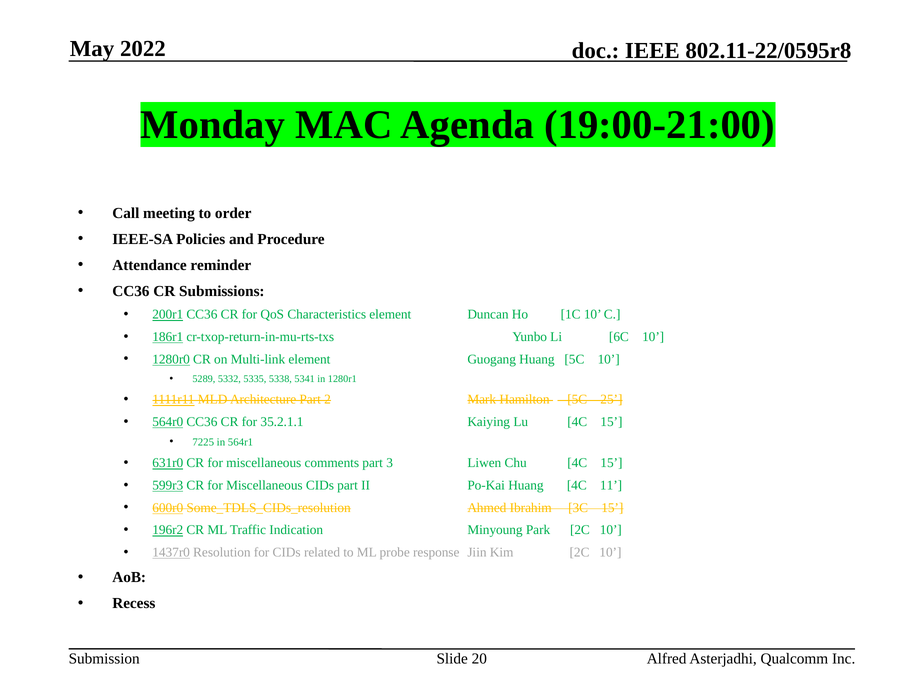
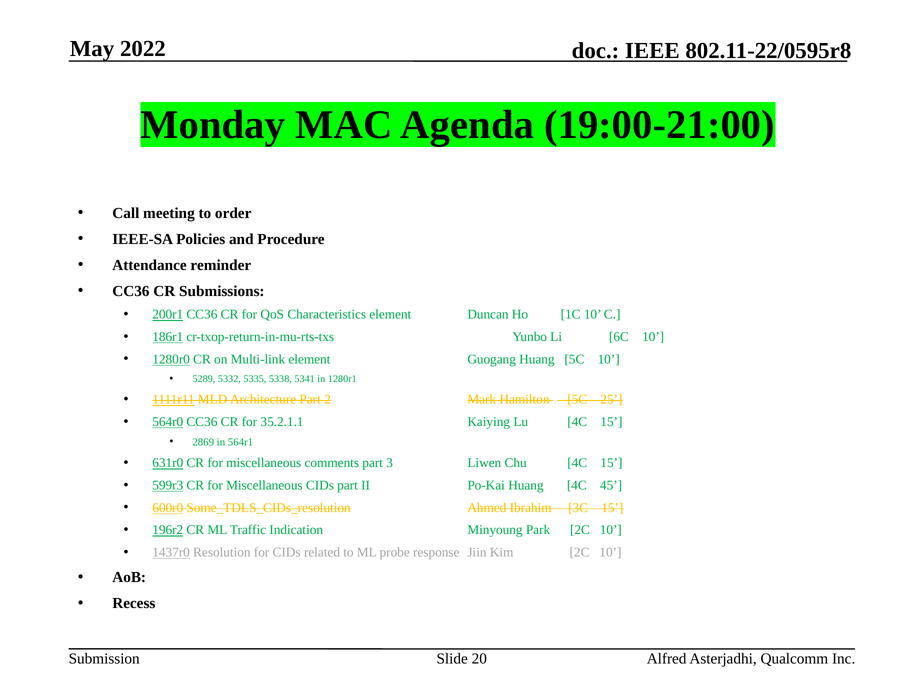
7225: 7225 -> 2869 (203, 442)
11: 11 -> 45 (611, 485)
